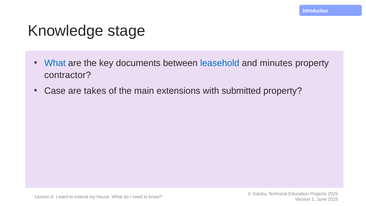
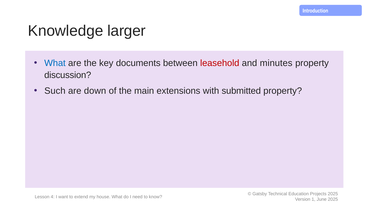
stage: stage -> larger (127, 31)
leasehold colour: blue -> red (220, 63)
contractor: contractor -> discussion (68, 75)
Case: Case -> Such (55, 91)
takes: takes -> down (95, 91)
